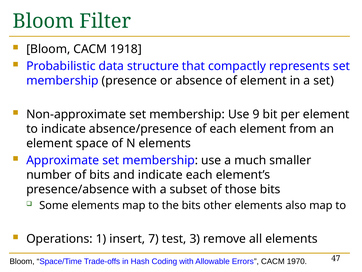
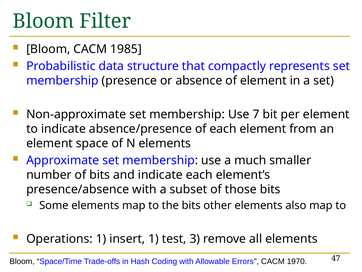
1918: 1918 -> 1985 (126, 49)
9: 9 -> 7 (256, 114)
insert 7: 7 -> 1 (154, 238)
